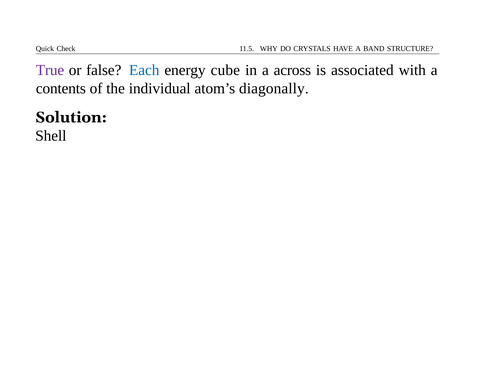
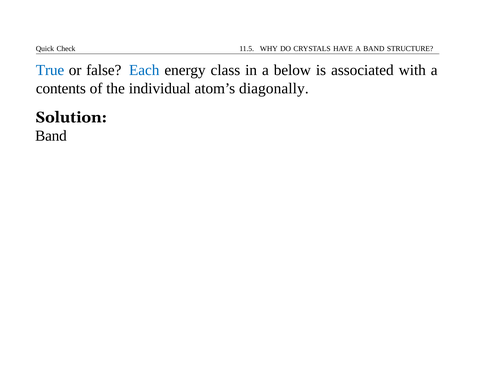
True colour: purple -> blue (50, 70)
cube: cube -> class (225, 70)
across: across -> below (292, 70)
Shell: Shell -> Band (51, 136)
